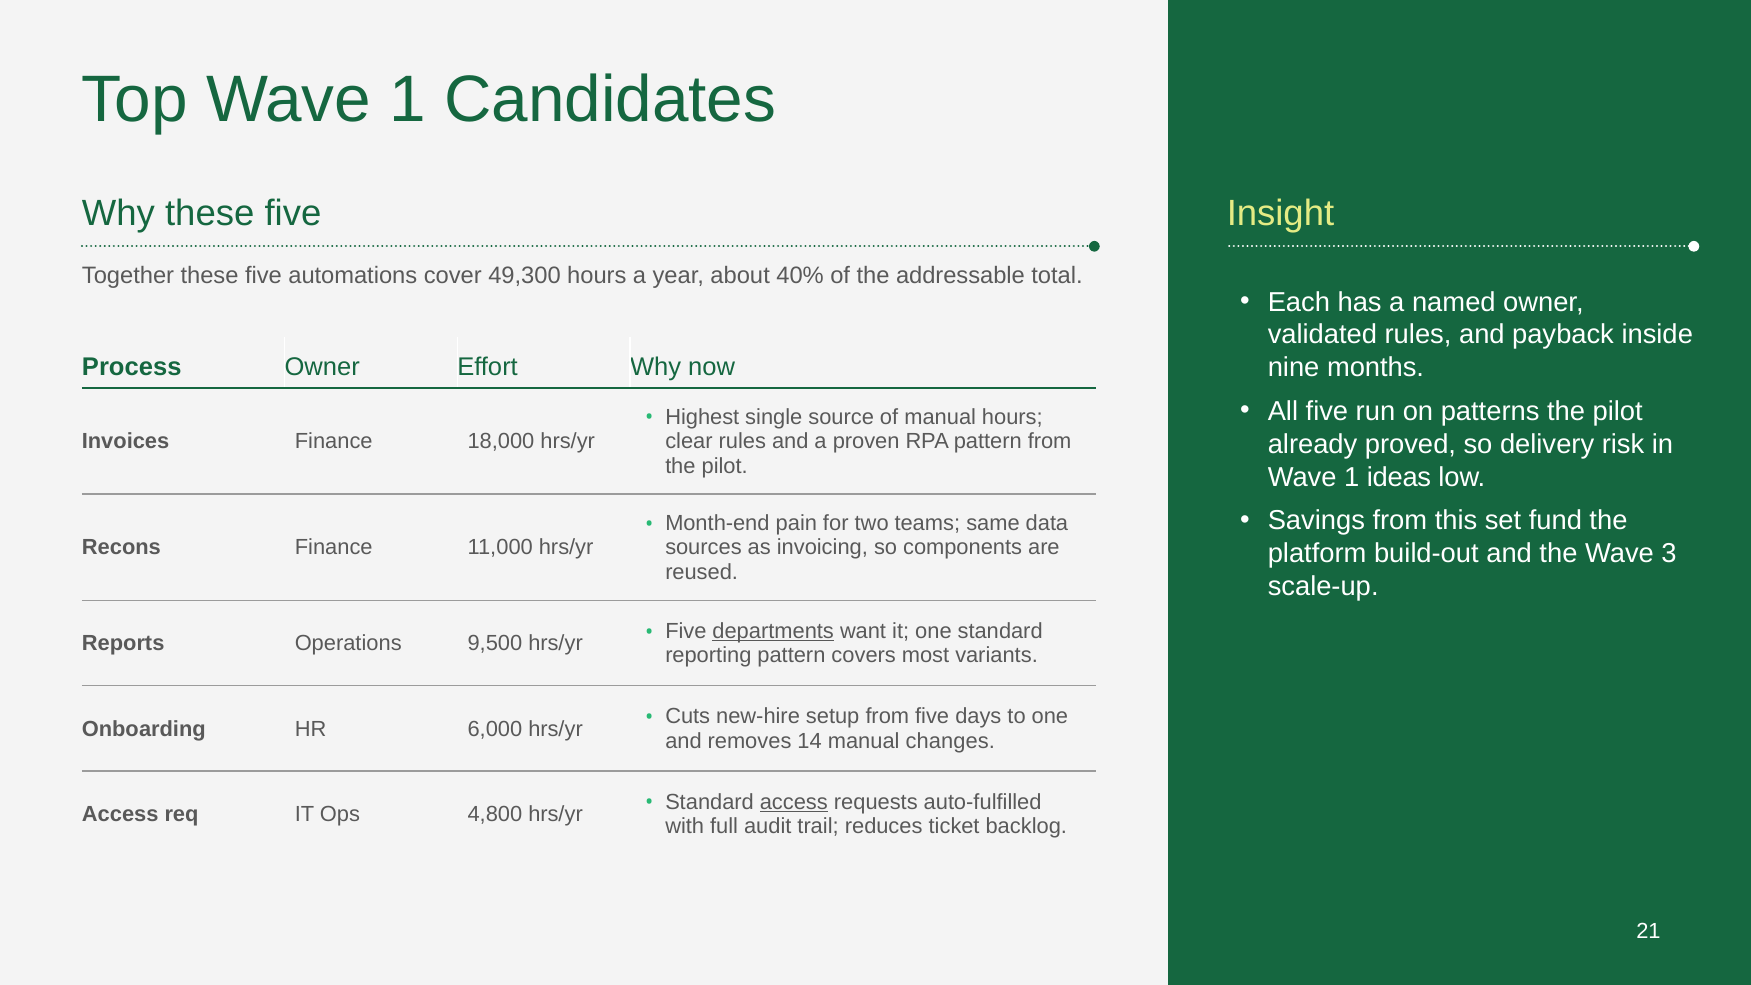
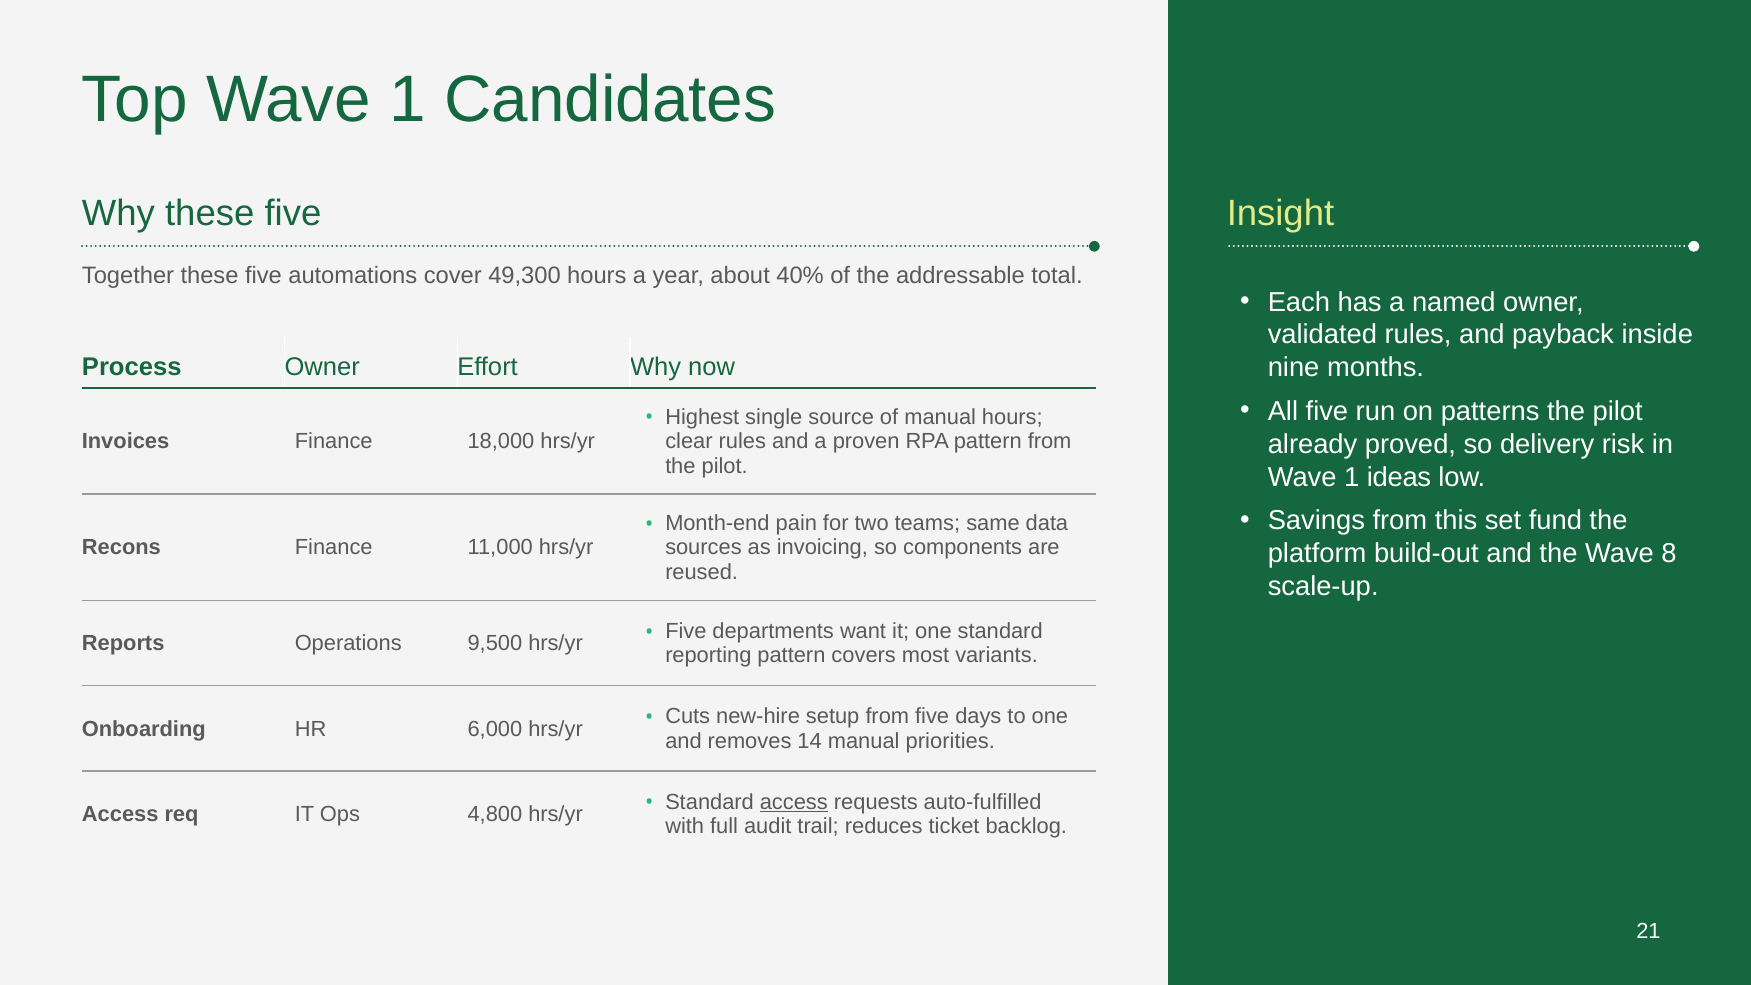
3: 3 -> 8 (1669, 554)
departments underline: present -> none (773, 631)
changes: changes -> priorities (950, 741)
